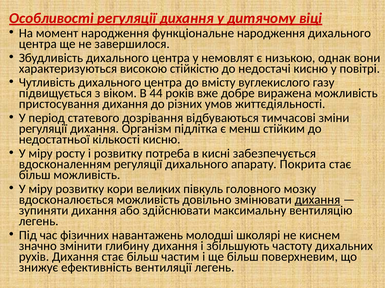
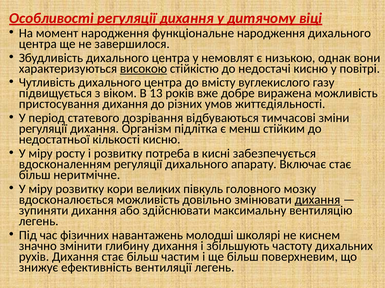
високою underline: none -> present (143, 69)
44: 44 -> 13 (156, 94)
Покрита: Покрита -> Включає (303, 165)
більш можливість: можливість -> неритмічне (87, 175)
